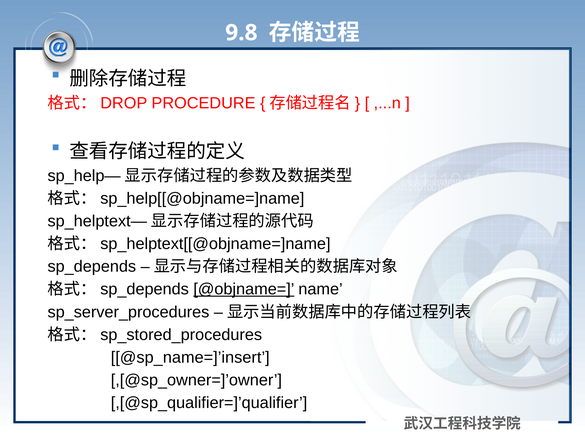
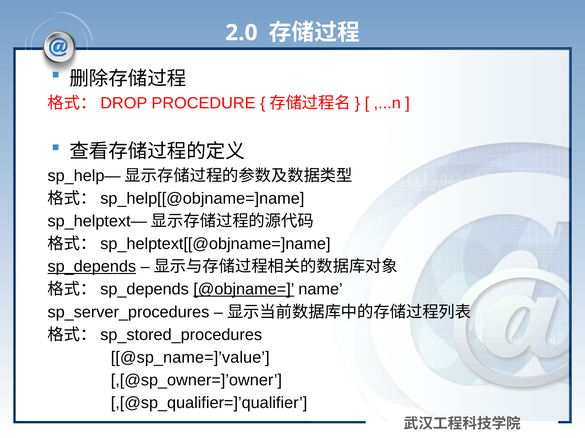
9.8: 9.8 -> 2.0 (241, 33)
sp_depends underline: none -> present (92, 267)
@sp_name=]’insert: @sp_name=]’insert -> @sp_name=]’value (190, 358)
